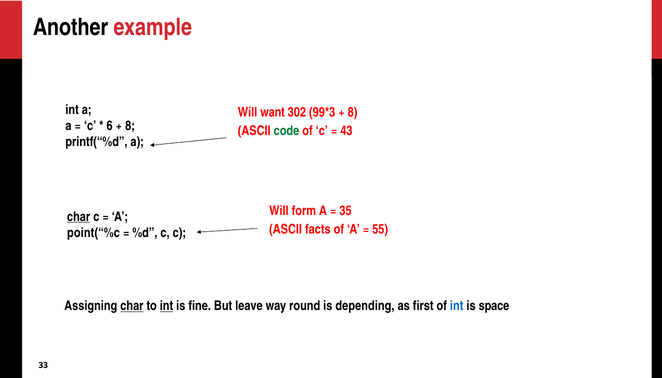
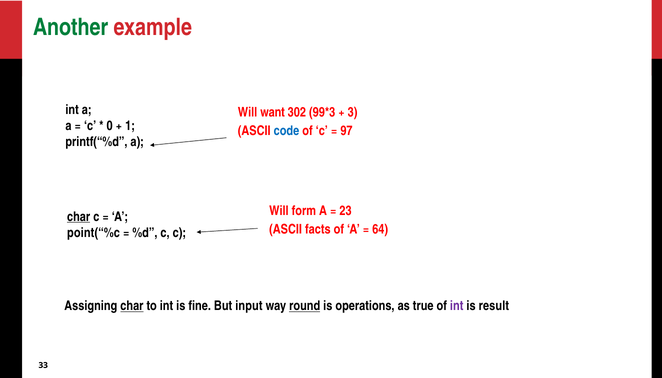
Another colour: black -> green (71, 27)
8: 8 -> 3 (353, 112)
6: 6 -> 0 (110, 126)
8: 8 -> 1 (130, 126)
code colour: green -> blue (286, 131)
43: 43 -> 97 (346, 131)
35: 35 -> 23 (346, 211)
55: 55 -> 64 (380, 229)
int underline: present -> none (166, 306)
leave: leave -> input (249, 306)
round underline: none -> present (305, 306)
depending: depending -> operations (365, 306)
first: first -> true (423, 306)
int colour: blue -> purple (457, 306)
space: space -> result (494, 306)
